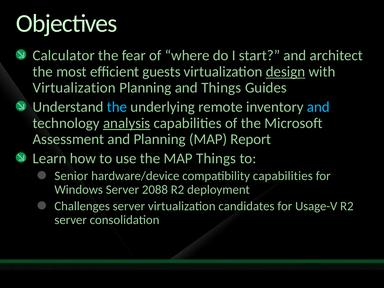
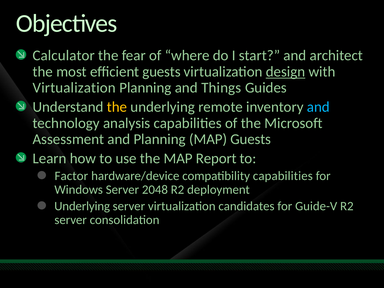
the colour: light blue -> yellow (117, 107)
analysis underline: present -> none (127, 123)
MAP Report: Report -> Guests (251, 139)
MAP Things: Things -> Report (216, 158)
Senior: Senior -> Factor (71, 176)
2088: 2088 -> 2048 (155, 190)
Challenges: Challenges -> Underlying (82, 206)
Usage-V: Usage-V -> Guide-V (316, 206)
